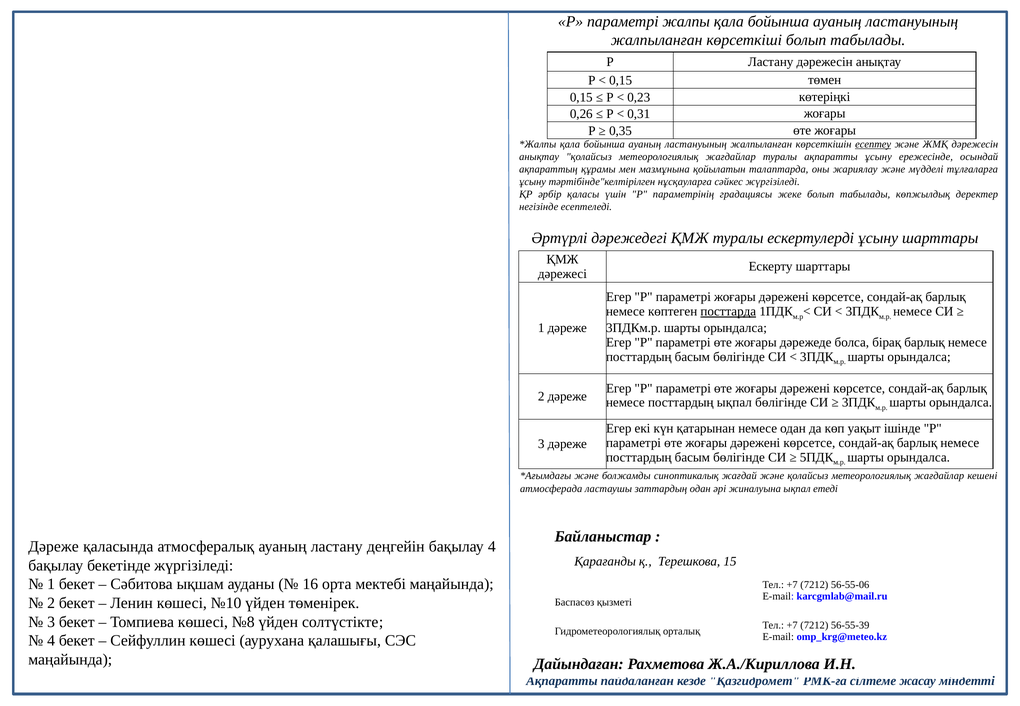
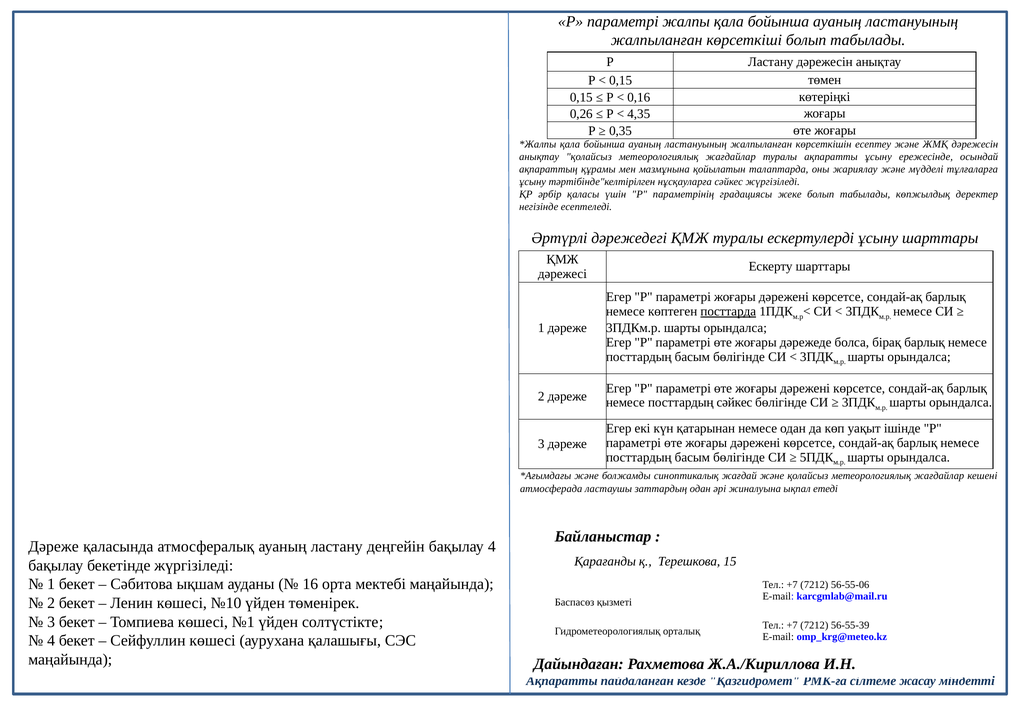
0,23: 0,23 -> 0,16 (639, 97)
0,31: 0,31 -> 4,35 (639, 114)
есептеу underline: present -> none (873, 144)
посттардың ықпал: ықпал -> сәйкес (734, 403)
№8: №8 -> №1 (243, 622)
